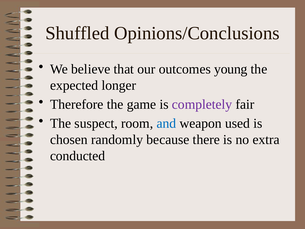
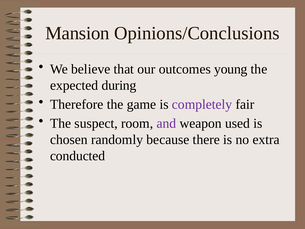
Shuffled: Shuffled -> Mansion (77, 33)
longer: longer -> during (119, 85)
and colour: blue -> purple (166, 123)
